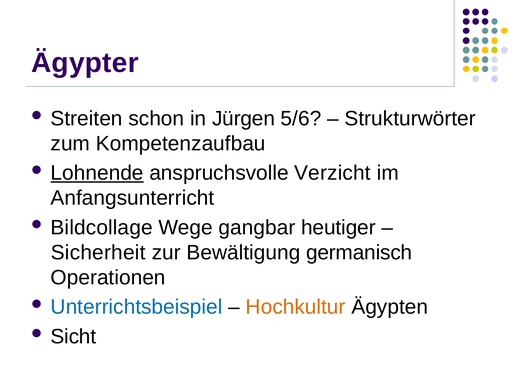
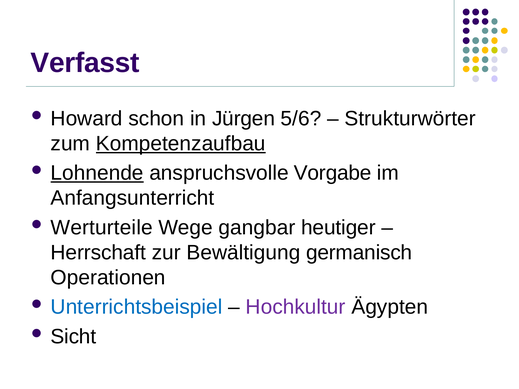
Ägypter: Ägypter -> Verfasst (85, 63)
Streiten: Streiten -> Howard (87, 119)
Kompetenzaufbau underline: none -> present (181, 144)
Verzicht: Verzicht -> Vorgabe (333, 173)
Bildcollage: Bildcollage -> Werturteile (102, 228)
Sicherheit: Sicherheit -> Herrschaft (98, 253)
Hochkultur colour: orange -> purple (296, 307)
